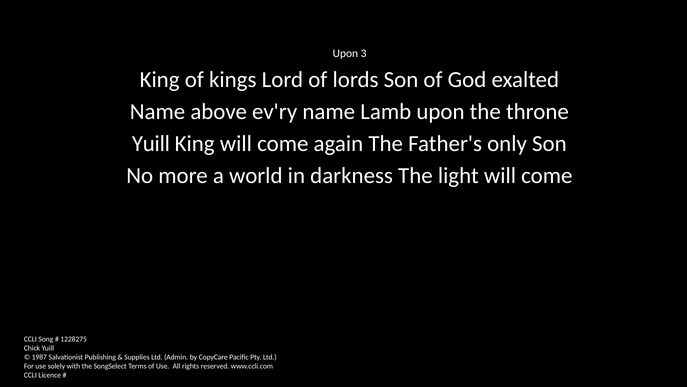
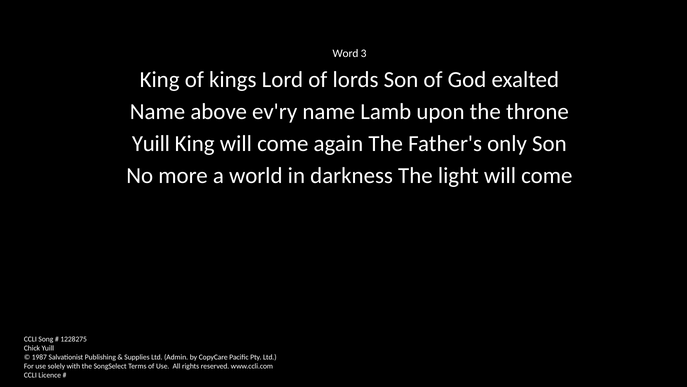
Upon: Upon -> Word (345, 53)
